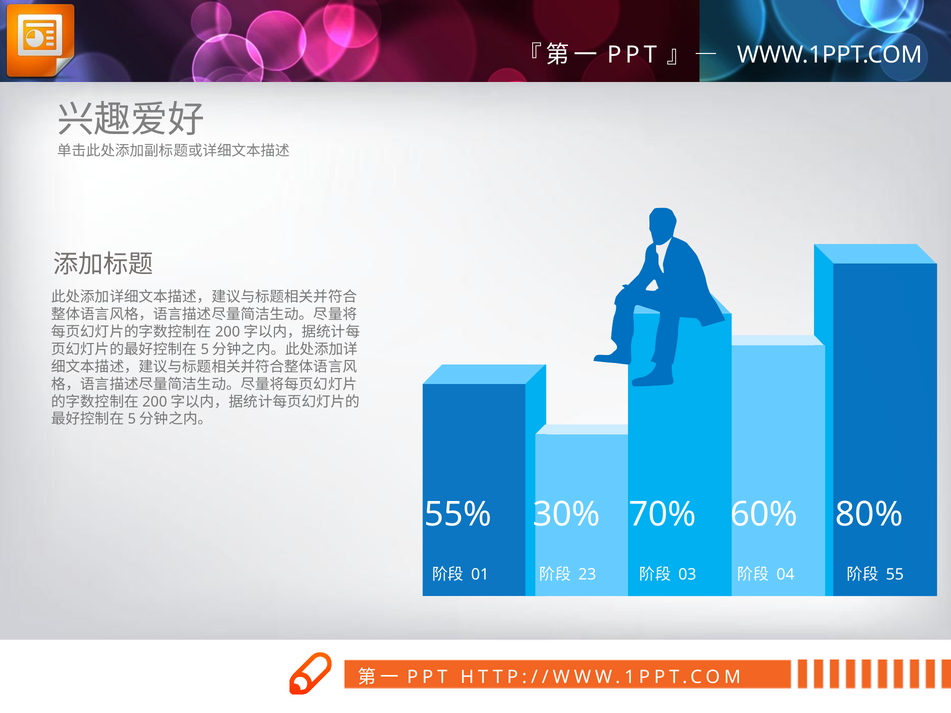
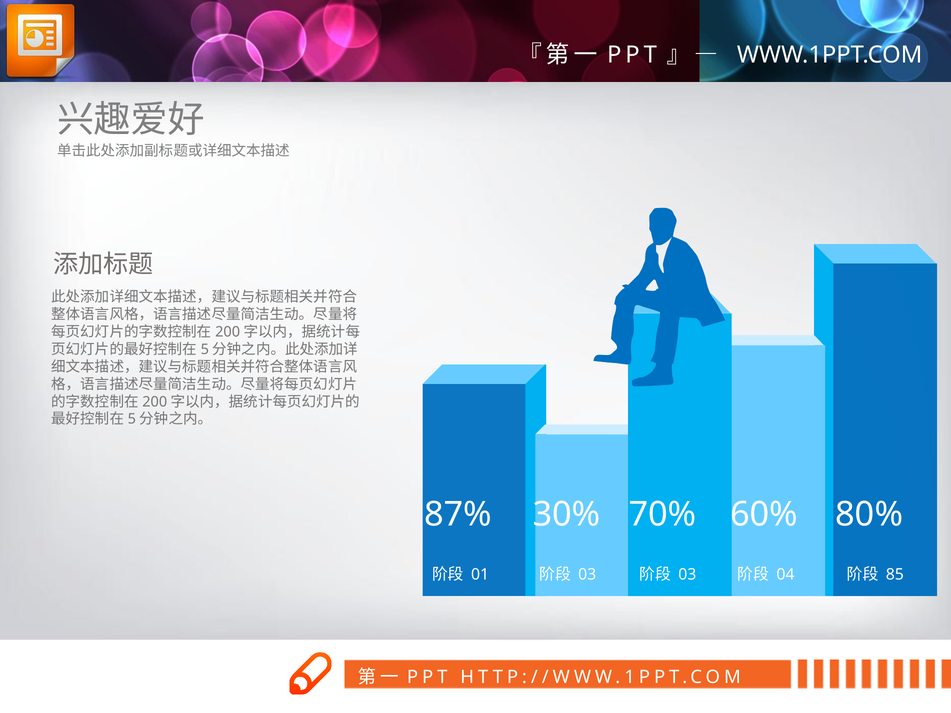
55%: 55% -> 87% (458, 515)
23: 23 -> 03 (587, 575)
55: 55 -> 85 (895, 575)
